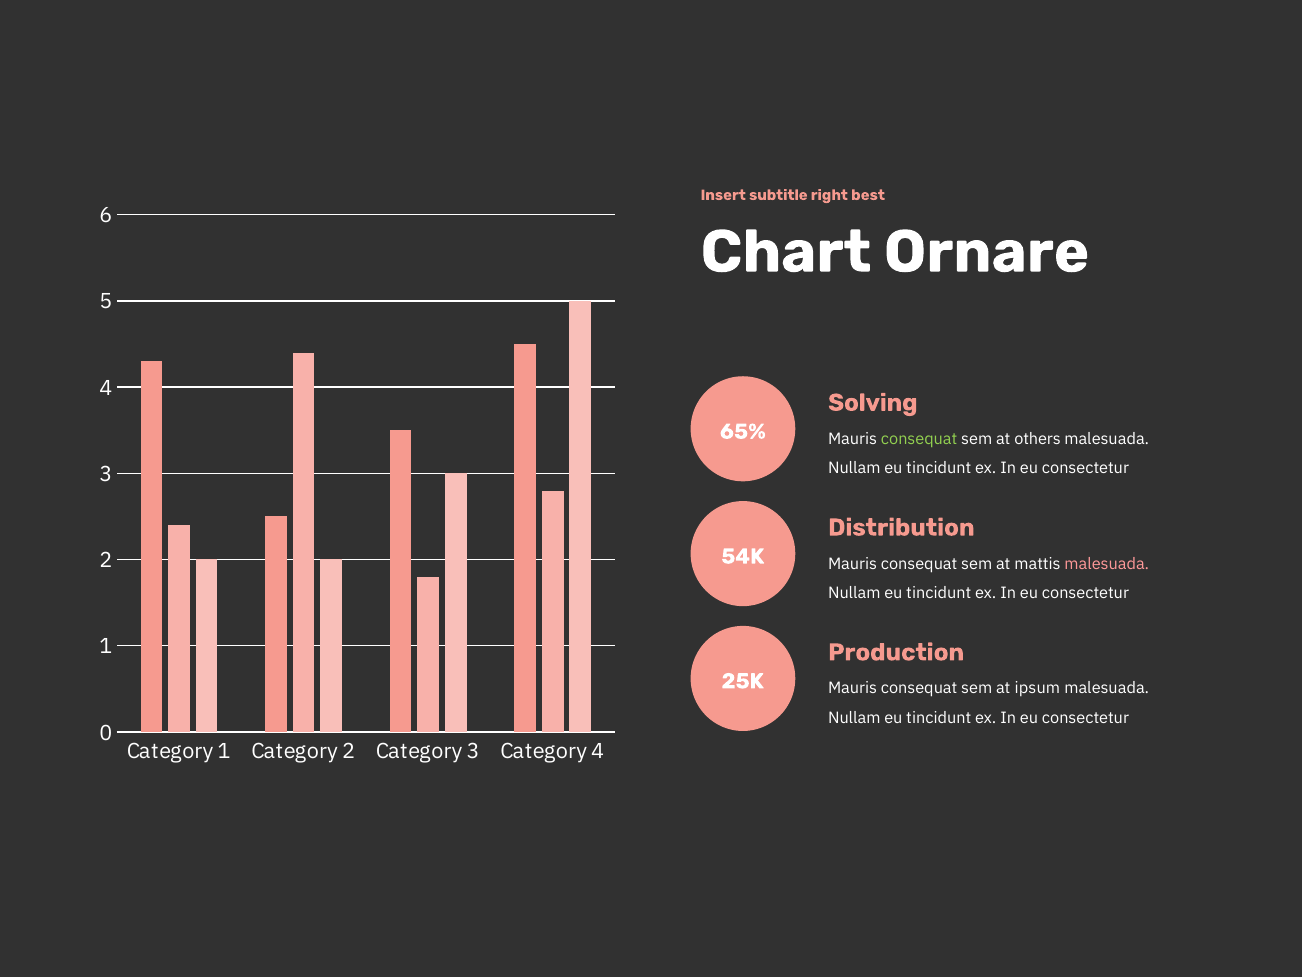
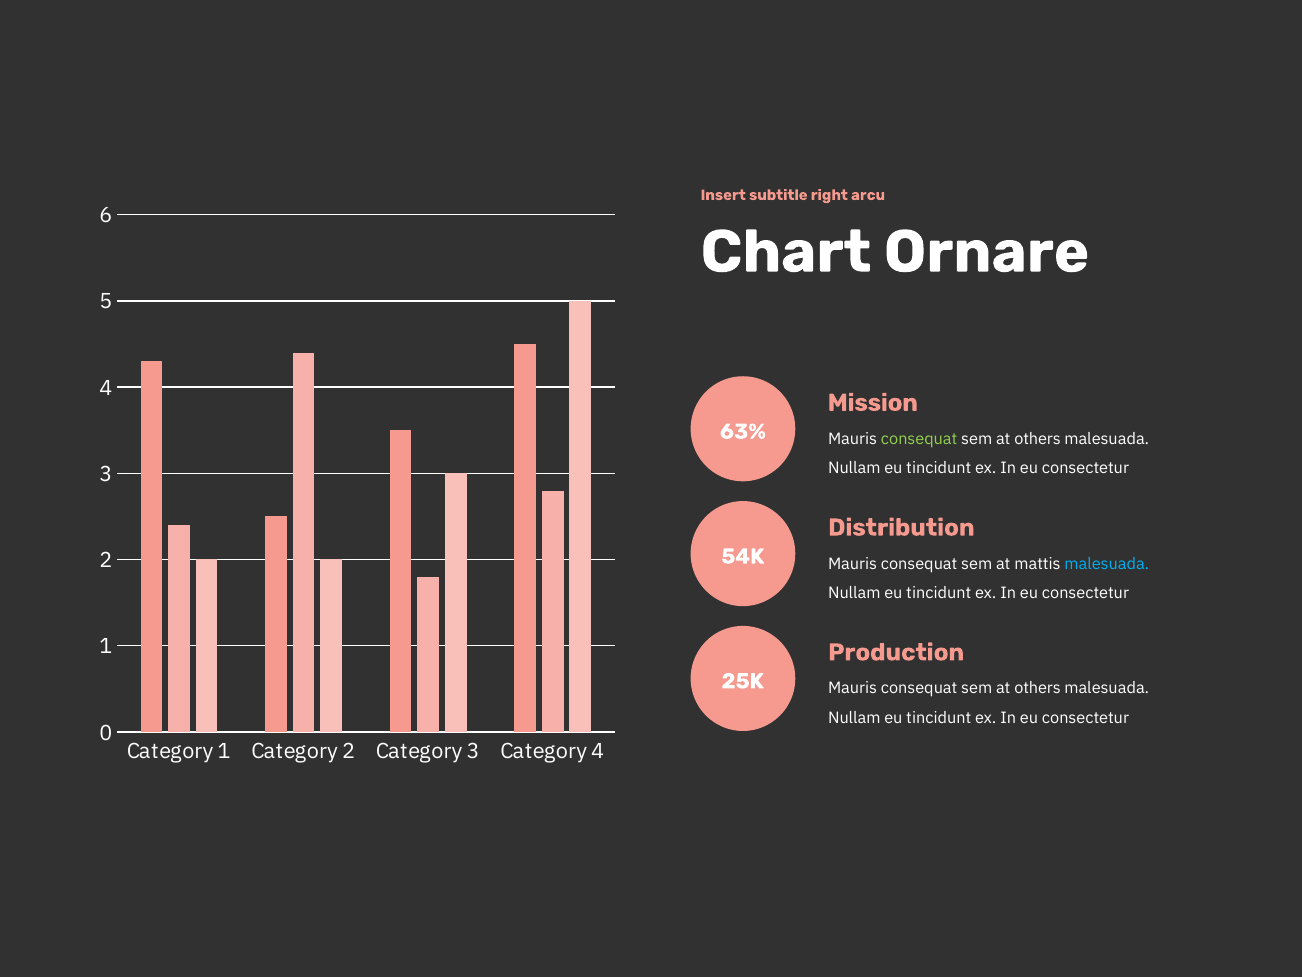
best: best -> arcu (868, 195)
Solving: Solving -> Mission (873, 402)
65%: 65% -> 63% (743, 431)
malesuada colour: pink -> light blue (1107, 563)
ipsum: ipsum -> others (1038, 688)
